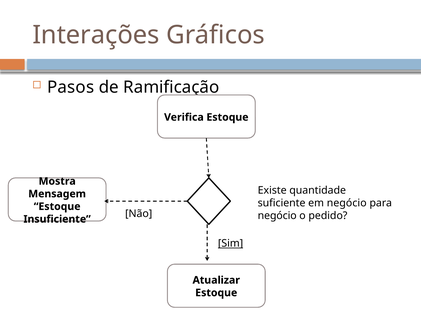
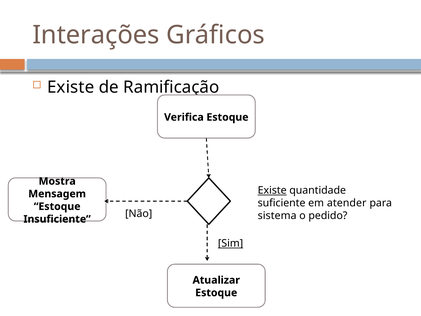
Pasos: Pasos -> Existe (71, 87)
Existe underline: none -> present (272, 190)
em negócio: negócio -> atender (347, 203)
negócio: negócio -> sistema (277, 215)
